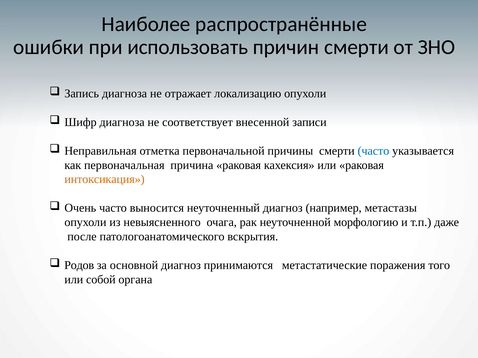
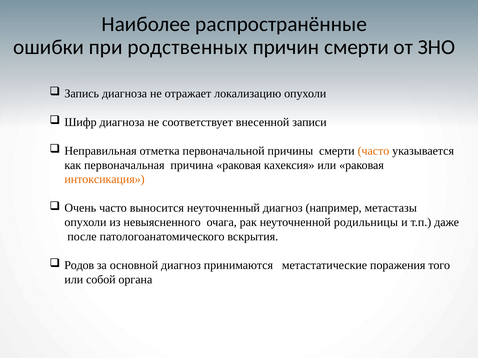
использовать: использовать -> родственных (188, 47)
часто colour: blue -> orange (373, 151)
морфологию: морфологию -> родильницы (366, 223)
